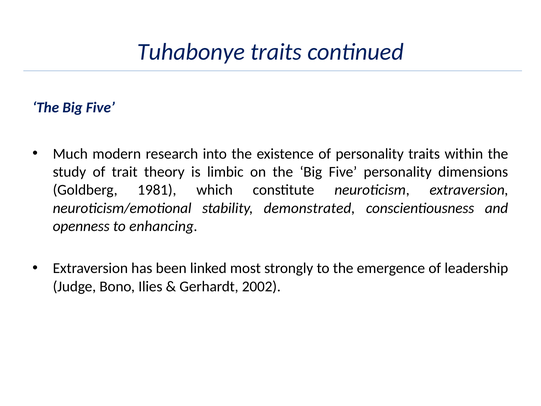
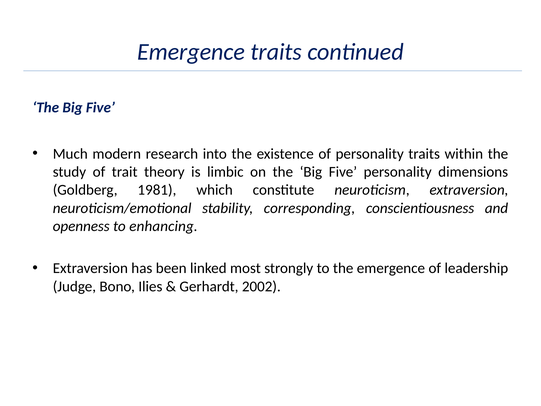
Tuhabonye: Tuhabonye -> Emergence (191, 52)
demonstrated: demonstrated -> corresponding (310, 208)
